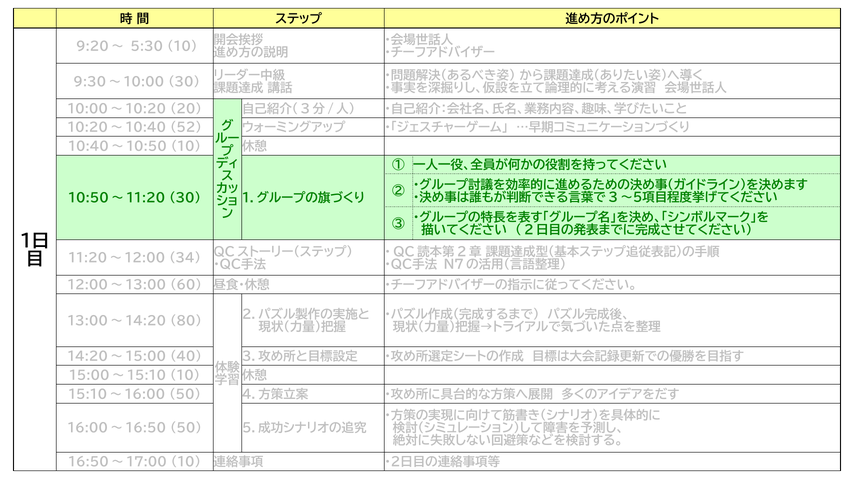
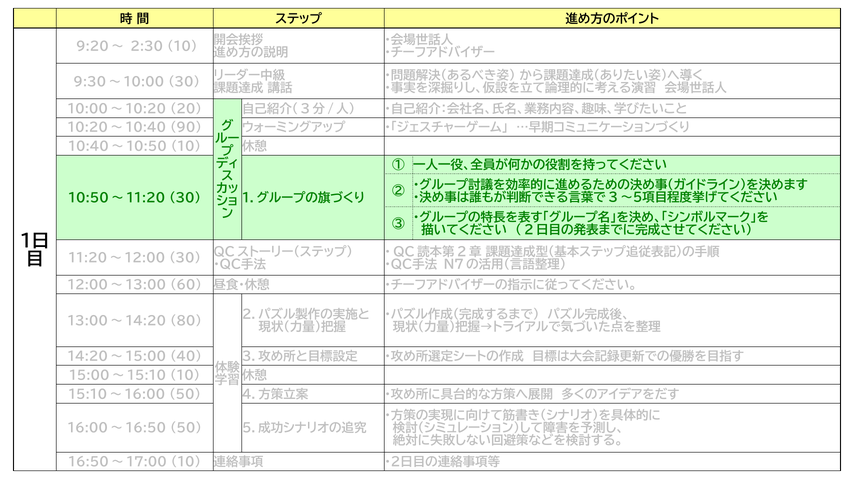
5:30: 5:30 -> 2:30 (147, 46)
52: 52 -> 90 (186, 128)
11:20～12:00 34: 34 -> 30 (185, 258)
